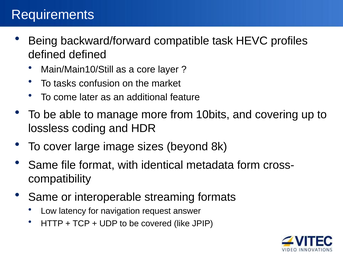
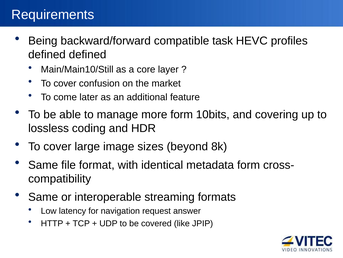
tasks: tasks -> cover (65, 83)
more from: from -> form (182, 114)
